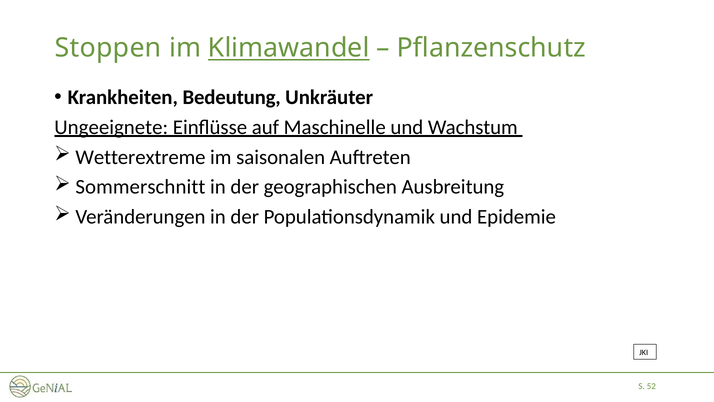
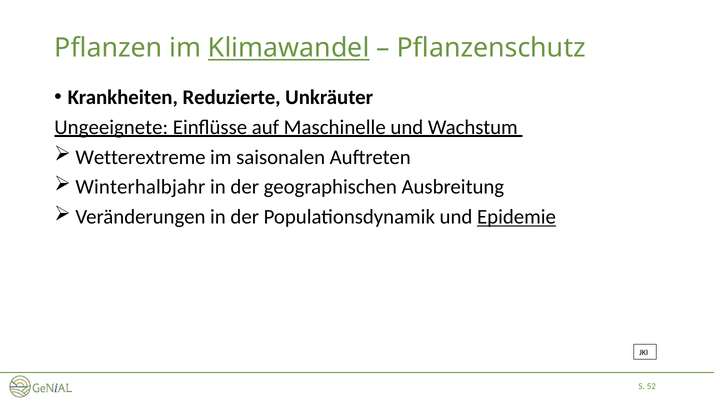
Stoppen: Stoppen -> Pflanzen (108, 48)
Bedeutung: Bedeutung -> Reduzierte (232, 97)
Sommerschnitt: Sommerschnitt -> Winterhalbjahr (140, 187)
Epidemie underline: none -> present (516, 217)
